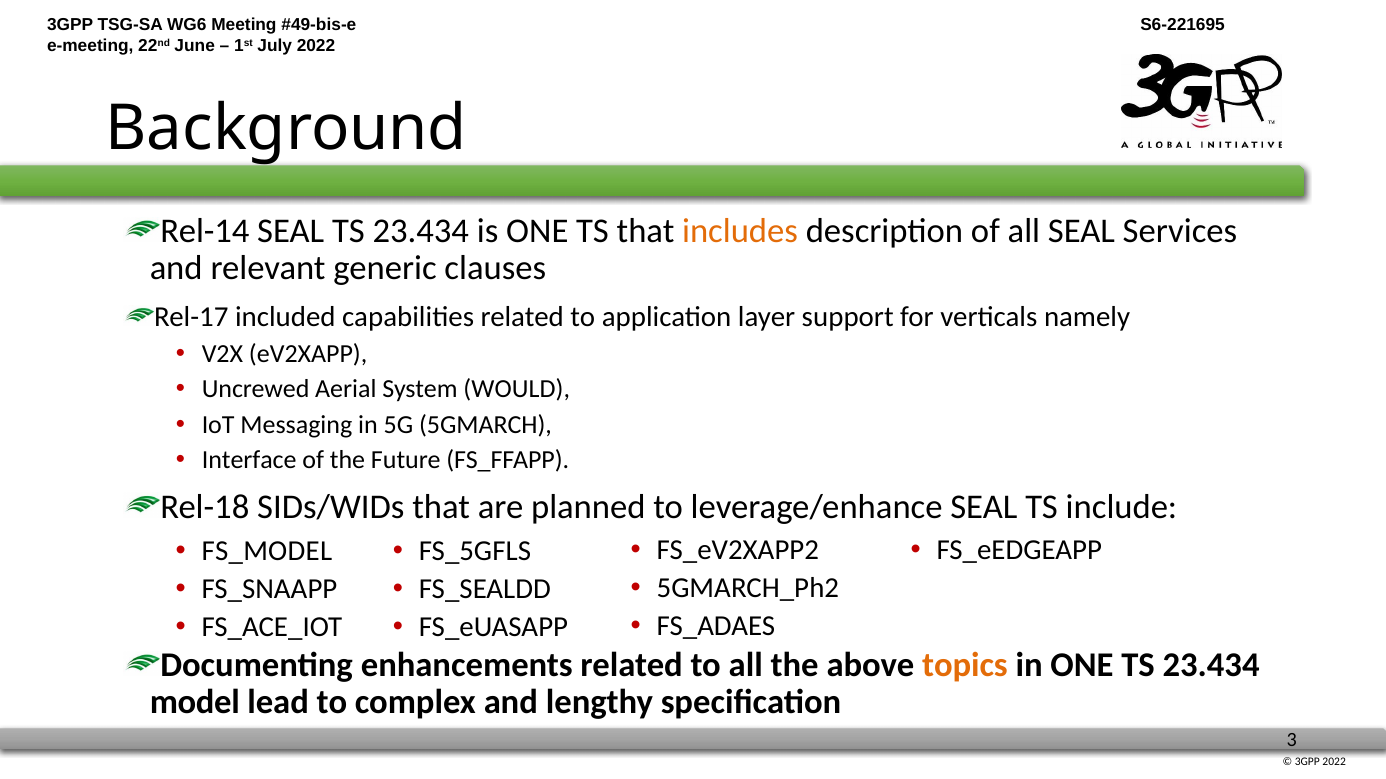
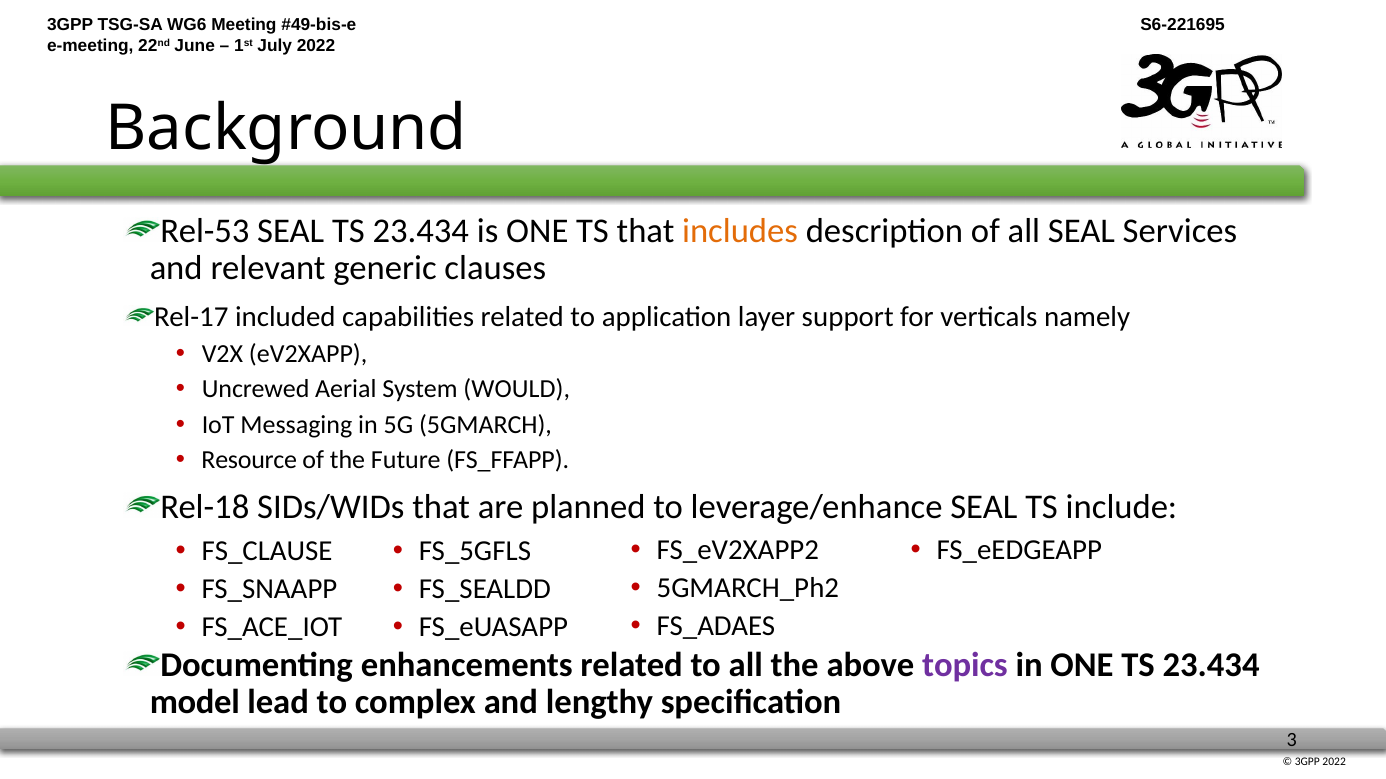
Rel-14: Rel-14 -> Rel-53 (205, 231)
Interface: Interface -> Resource (249, 460)
FS_MODEL: FS_MODEL -> FS_CLAUSE (267, 551)
topics colour: orange -> purple (965, 666)
